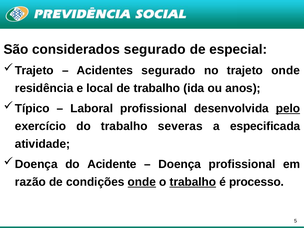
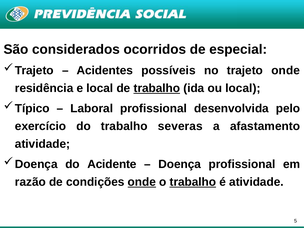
considerados segurado: segurado -> ocorridos (155, 49)
Acidentes segurado: segurado -> possíveis (168, 70)
trabalho underline: none -> present (157, 88)
ou anos: anos -> local (243, 88)
pelo underline: present -> none (288, 108)
especificada: especificada -> afastamento (265, 126)
é processo: processo -> atividade (256, 182)
